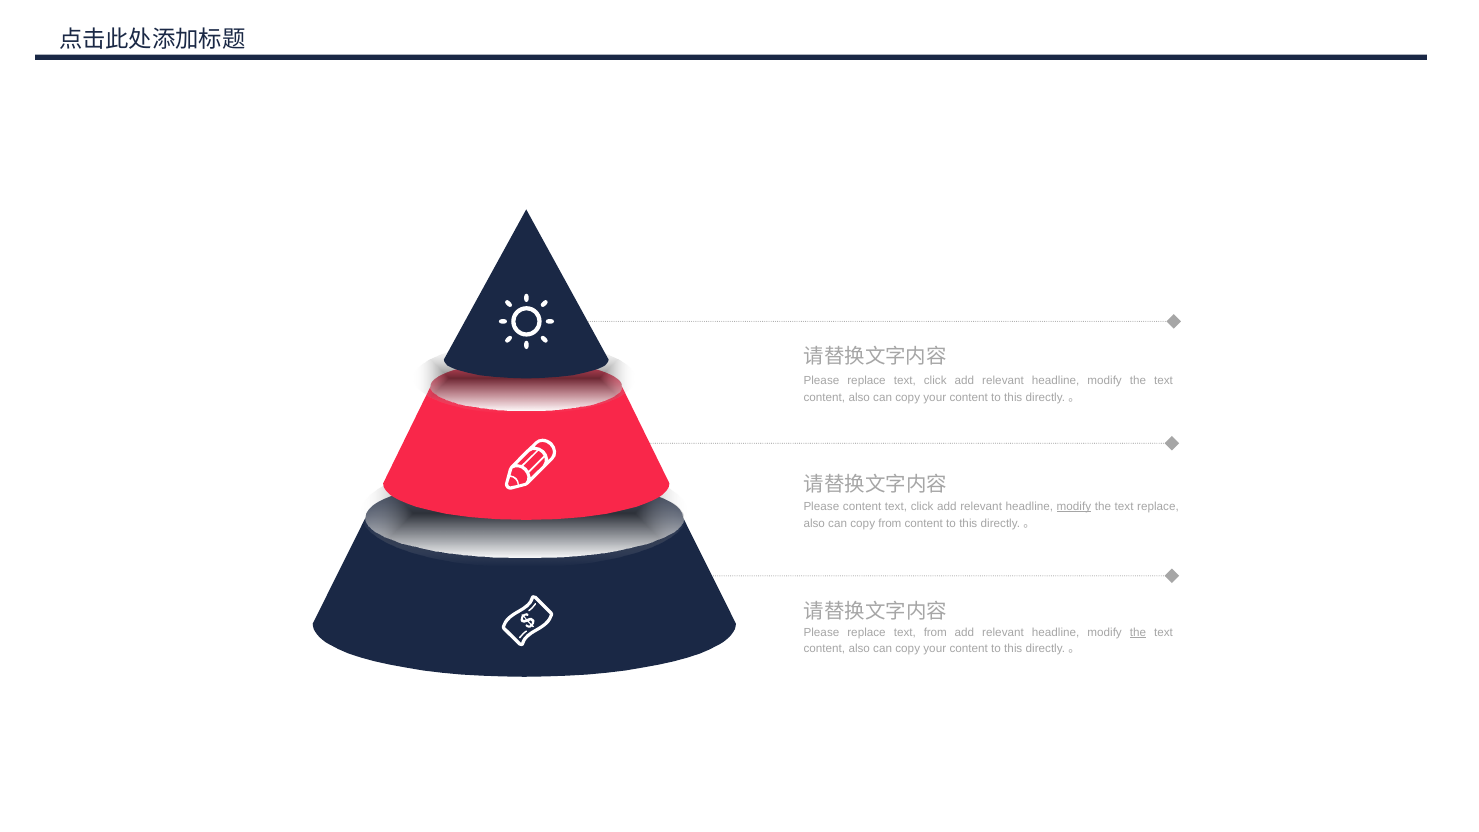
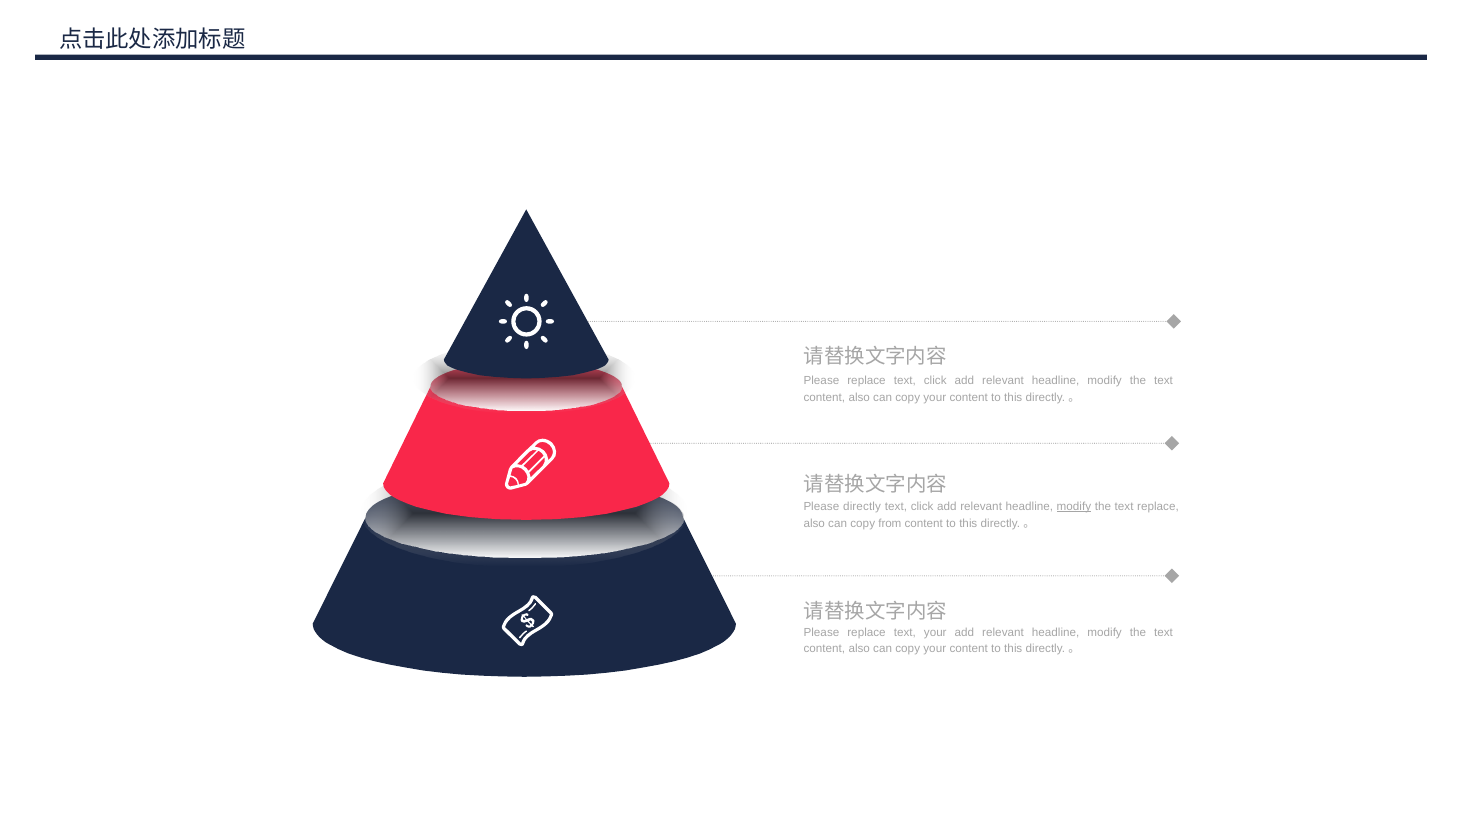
Please content: content -> directly (862, 506)
text from: from -> your (935, 632)
the underline: present -> none (1138, 632)
